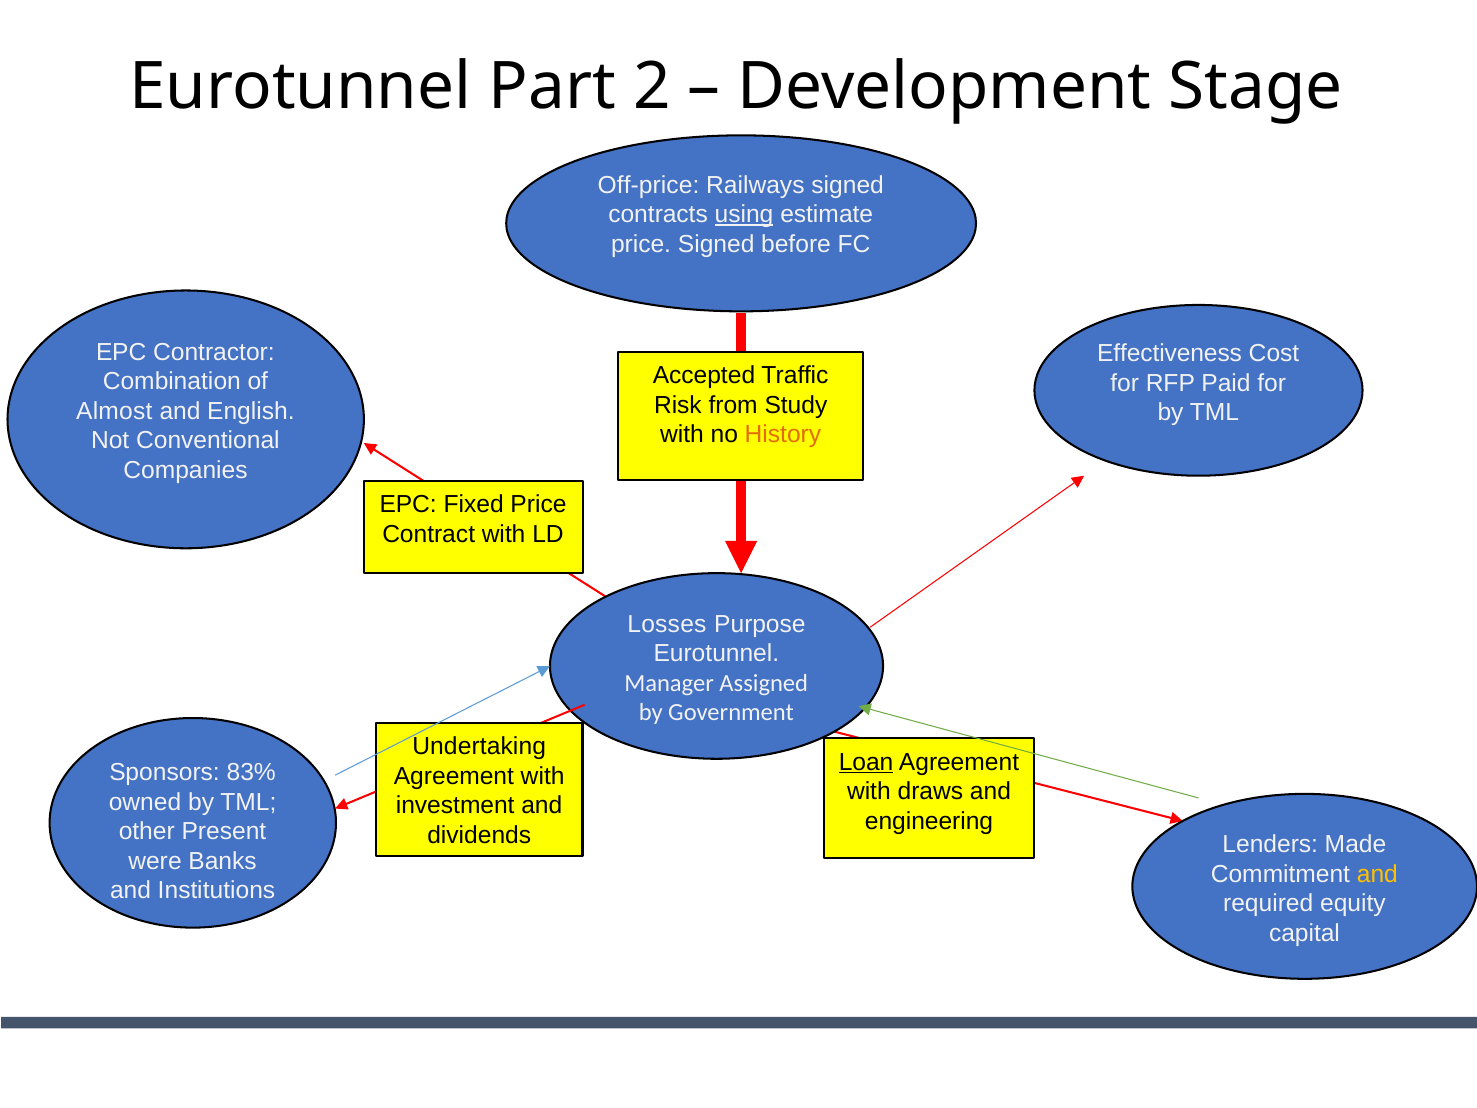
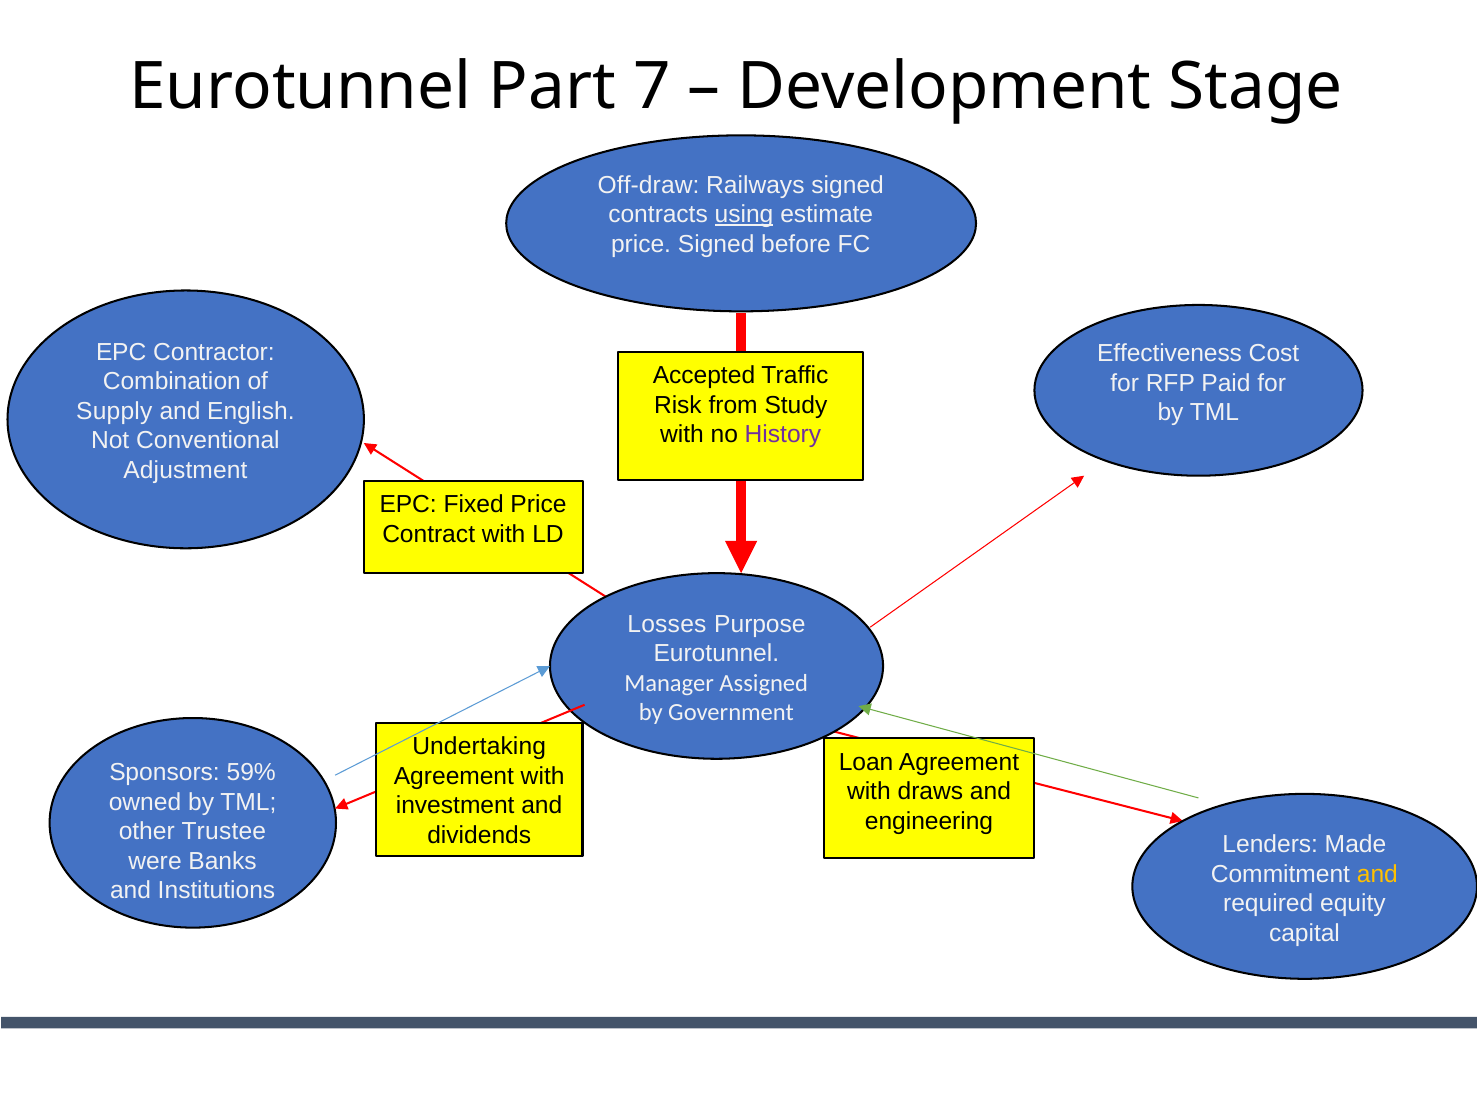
2: 2 -> 7 (652, 87)
Off-price: Off-price -> Off-draw (649, 185)
Almost: Almost -> Supply (114, 411)
History colour: orange -> purple (783, 435)
Companies: Companies -> Adjustment (185, 470)
Loan underline: present -> none (866, 762)
83%: 83% -> 59% (251, 772)
Present: Present -> Trustee (224, 831)
